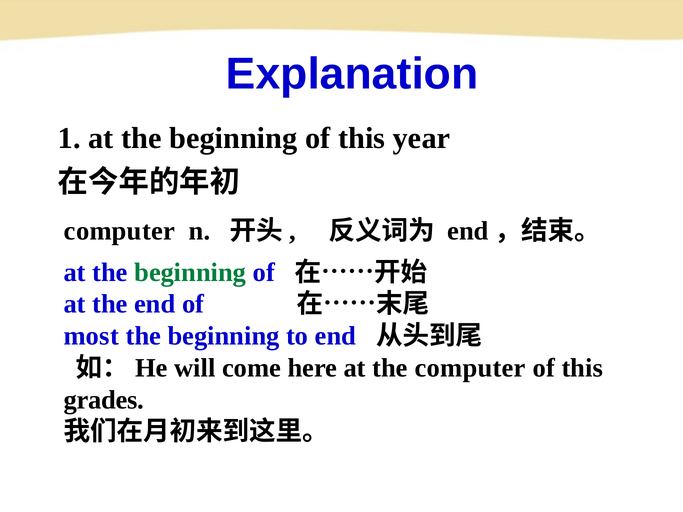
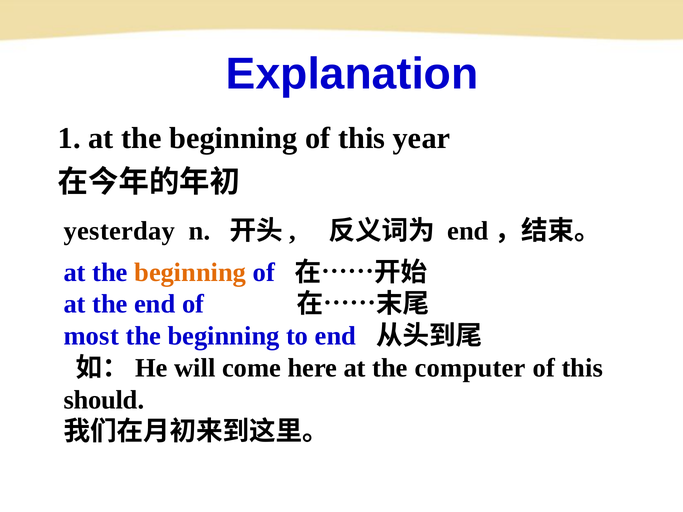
computer: computer -> yesterday (119, 231)
beginning colour: green -> orange (190, 272)
grades: grades -> should (104, 400)
